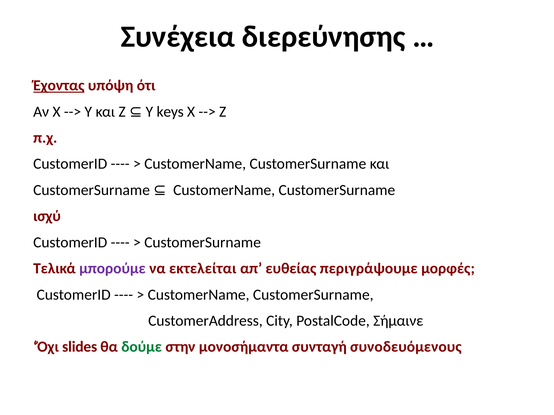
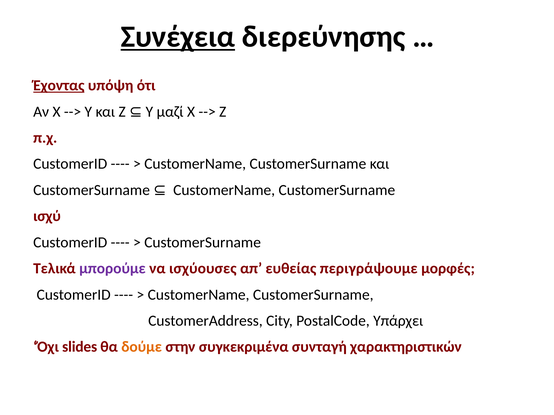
Συνέχεια underline: none -> present (178, 37)
keys: keys -> μαζί (170, 112)
εκτελείται: εκτελείται -> ισχύουσες (203, 269)
Σήμαινε: Σήμαινε -> Υπάρχει (398, 321)
δούμε colour: green -> orange (142, 347)
μονοσήμαντα: μονοσήμαντα -> συγκεκριμένα (244, 347)
συνοδευόμενους: συνοδευόμενους -> χαρακτηριστικών (406, 347)
